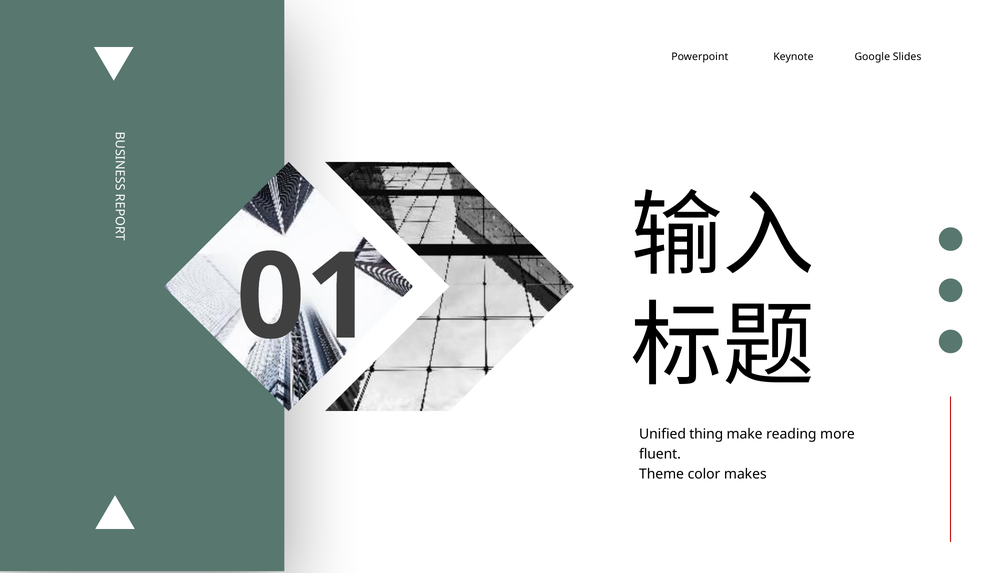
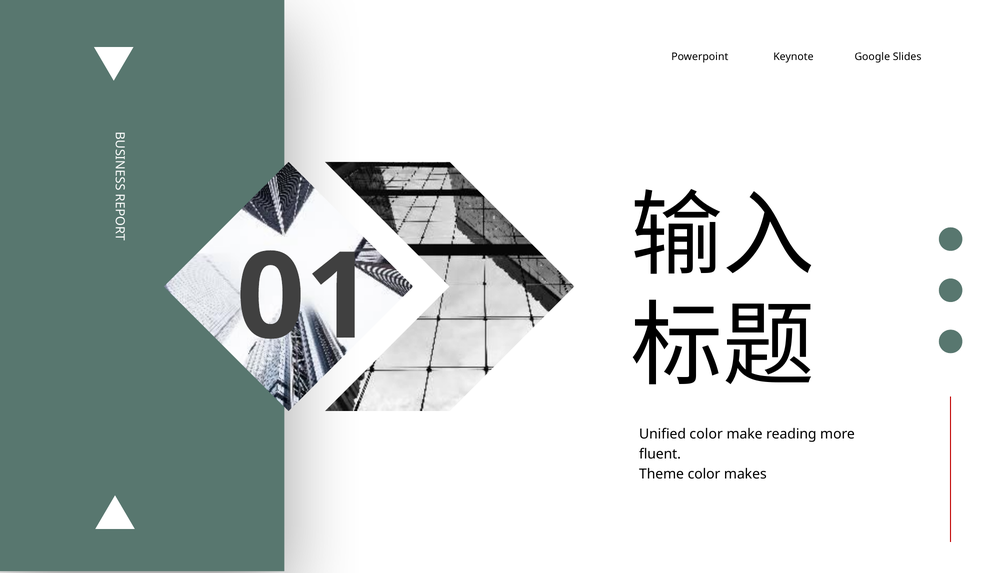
Unified thing: thing -> color (706, 434)
